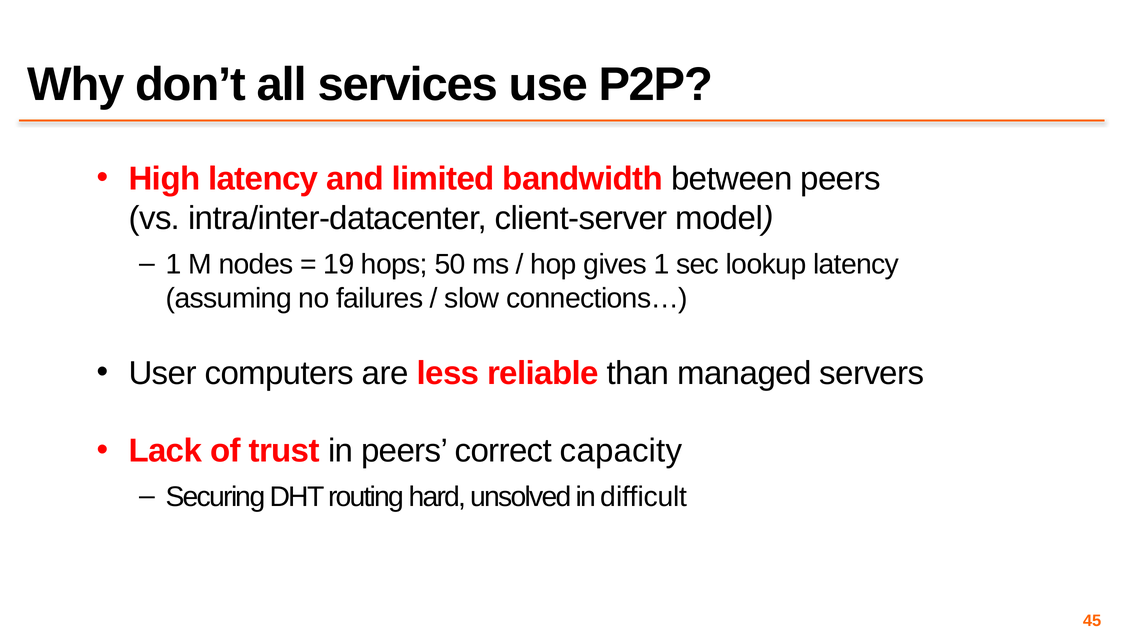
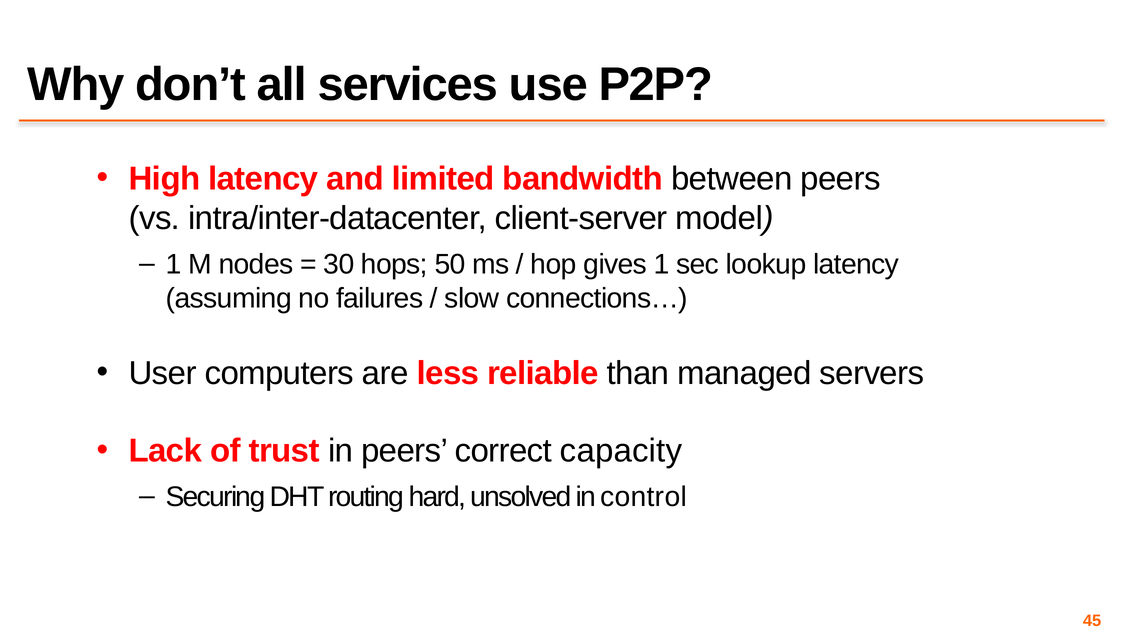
19: 19 -> 30 (339, 264)
difficult: difficult -> control (644, 497)
